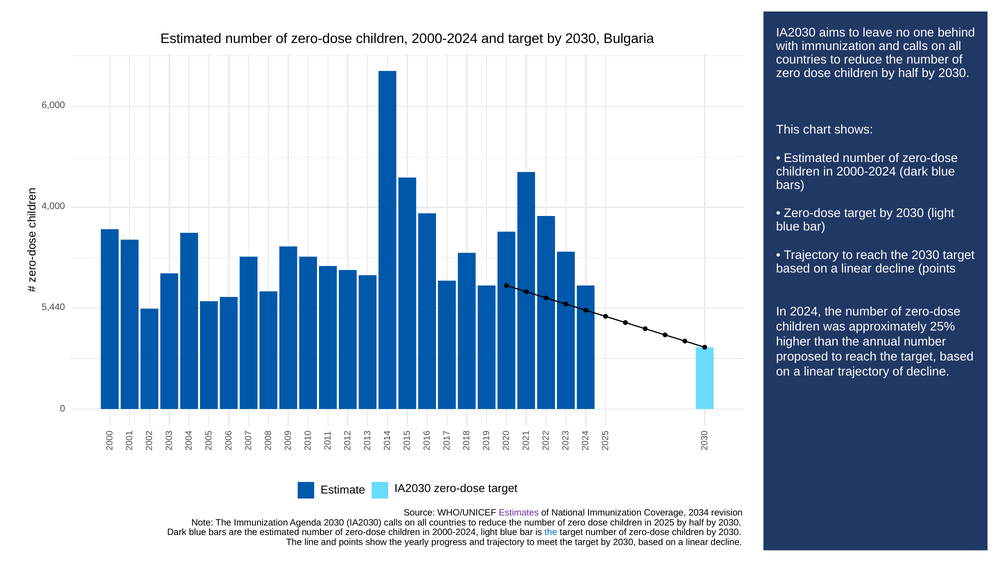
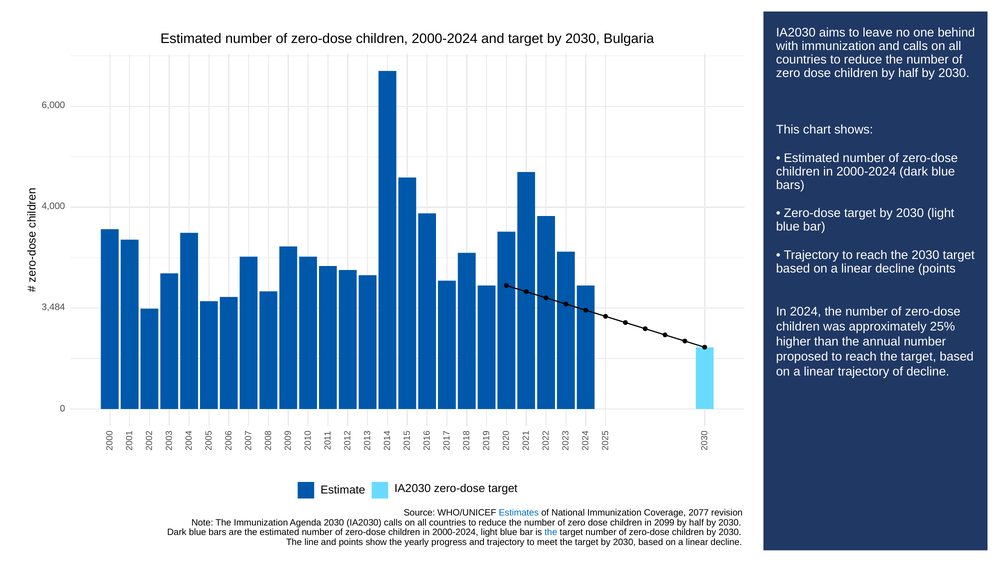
5,440: 5,440 -> 3,484 (53, 307)
Estimates colour: purple -> blue (519, 513)
2034: 2034 -> 2077 (699, 513)
2025: 2025 -> 2099 (664, 523)
